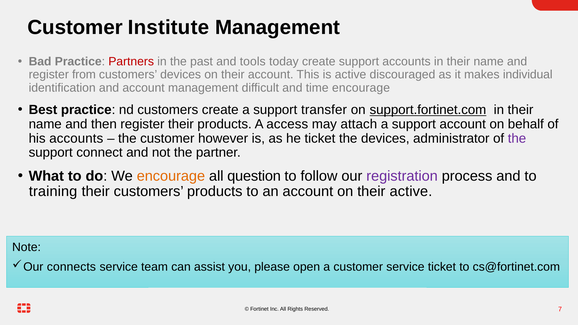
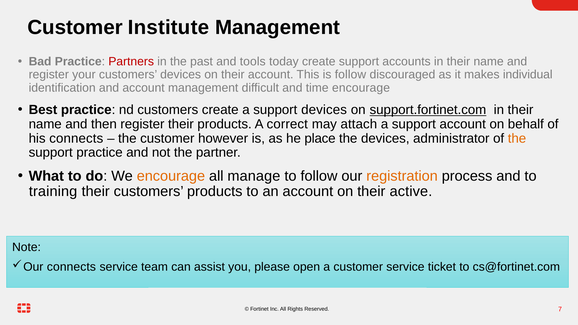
from: from -> your (84, 75)
is active: active -> follow (350, 75)
support transfer: transfer -> devices (324, 110)
access: access -> correct (287, 124)
his accounts: accounts -> connects (76, 138)
he ticket: ticket -> place (320, 138)
the colour: purple -> orange (517, 138)
support connect: connect -> practice (100, 153)
question: question -> manage (254, 176)
registration colour: purple -> orange (402, 176)
